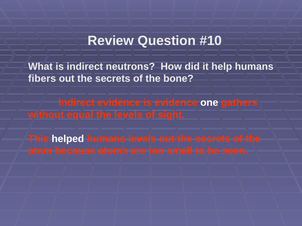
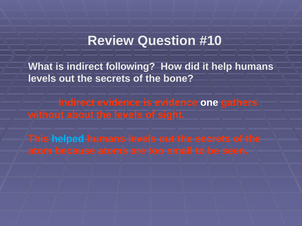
neutrons: neutrons -> following (130, 67)
fibers: fibers -> levels (42, 79)
equal: equal -> about (80, 115)
helped colour: white -> light blue (68, 139)
